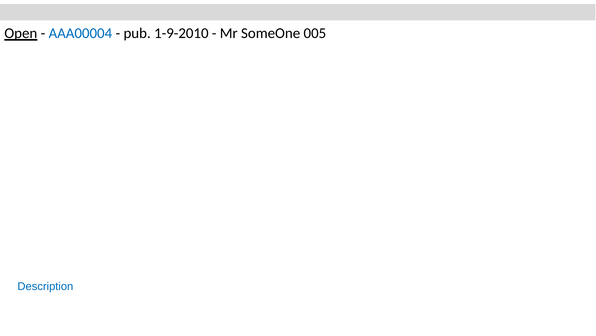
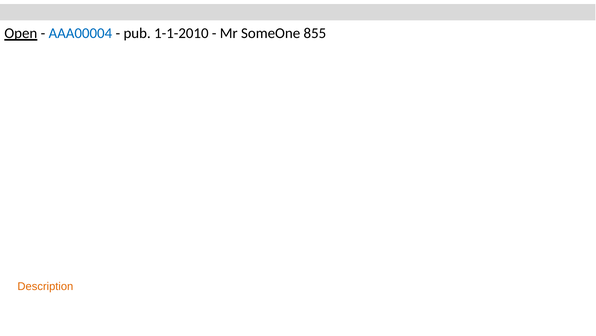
1-9-2010: 1-9-2010 -> 1-1-2010 (181, 33)
005: 005 -> 855 (315, 33)
Description colour: blue -> orange (45, 286)
